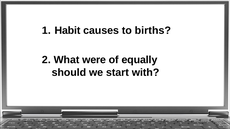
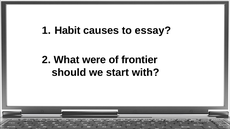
births: births -> essay (153, 30)
equally: equally -> frontier (139, 60)
